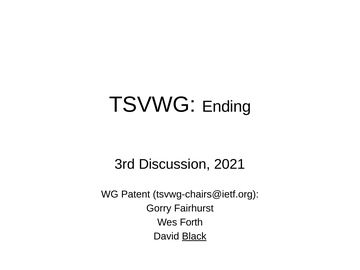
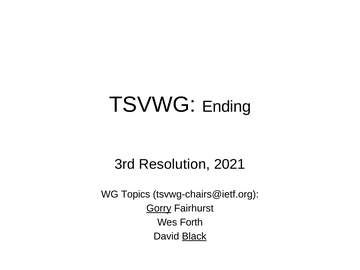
Discussion: Discussion -> Resolution (174, 164)
Patent: Patent -> Topics (136, 194)
Gorry underline: none -> present (159, 208)
